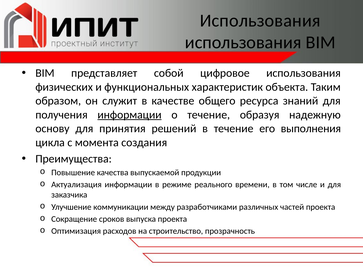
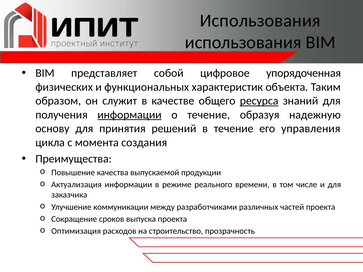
цифровое использования: использования -> упорядоченная (304, 73)
ресурса underline: none -> present (259, 101)
выполнения: выполнения -> управления (311, 129)
